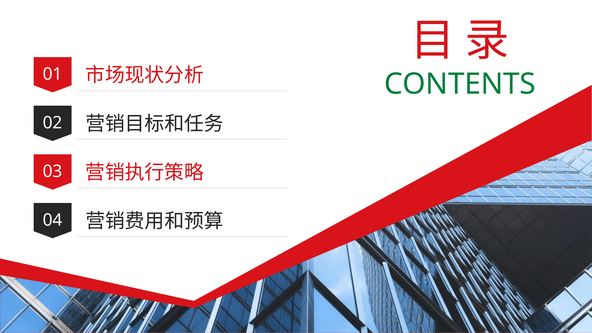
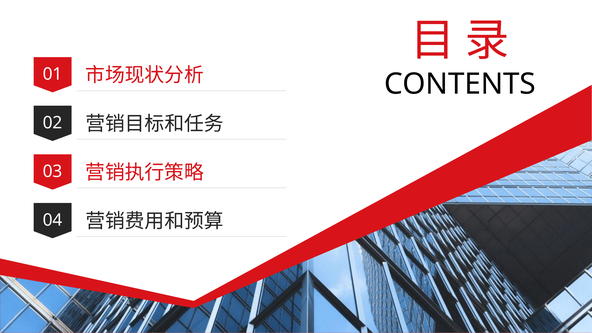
CONTENTS colour: green -> black (460, 84)
